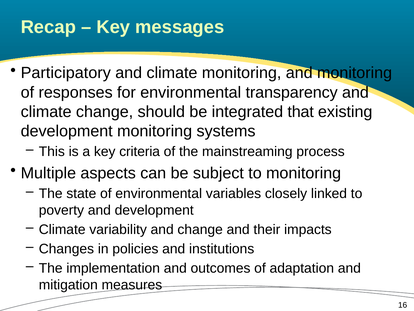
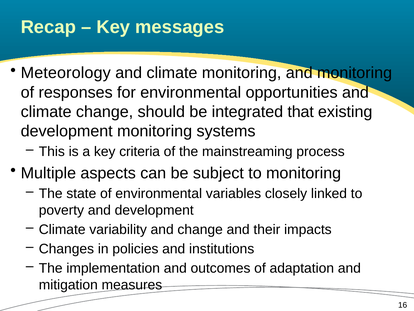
Participatory: Participatory -> Meteorology (66, 73)
transparency: transparency -> opportunities (292, 92)
